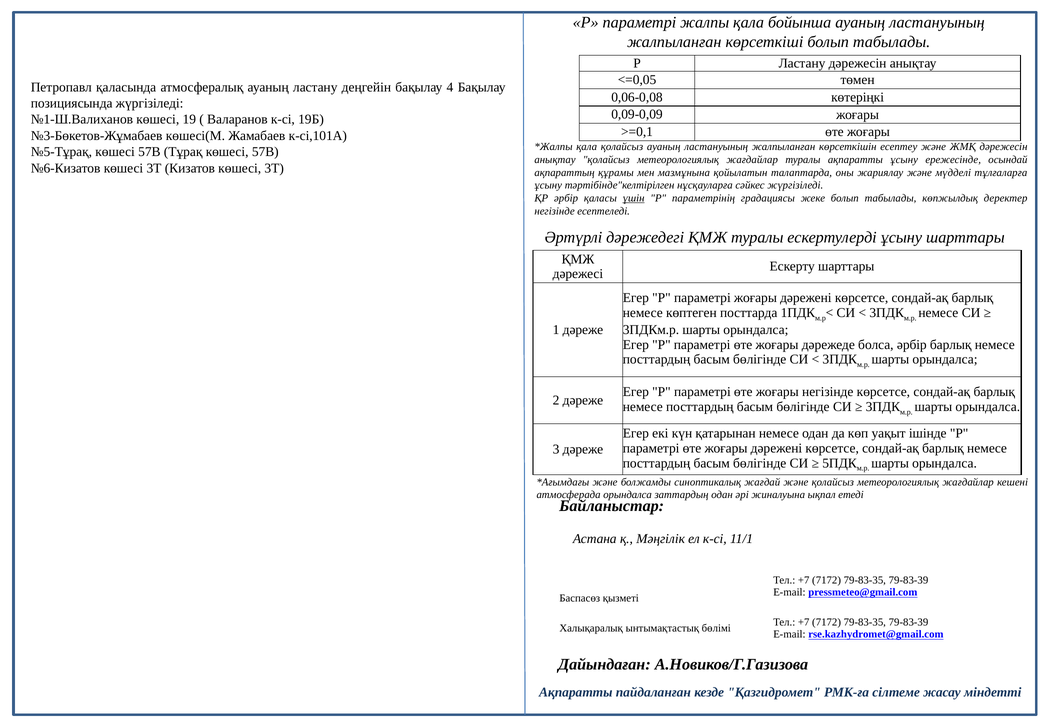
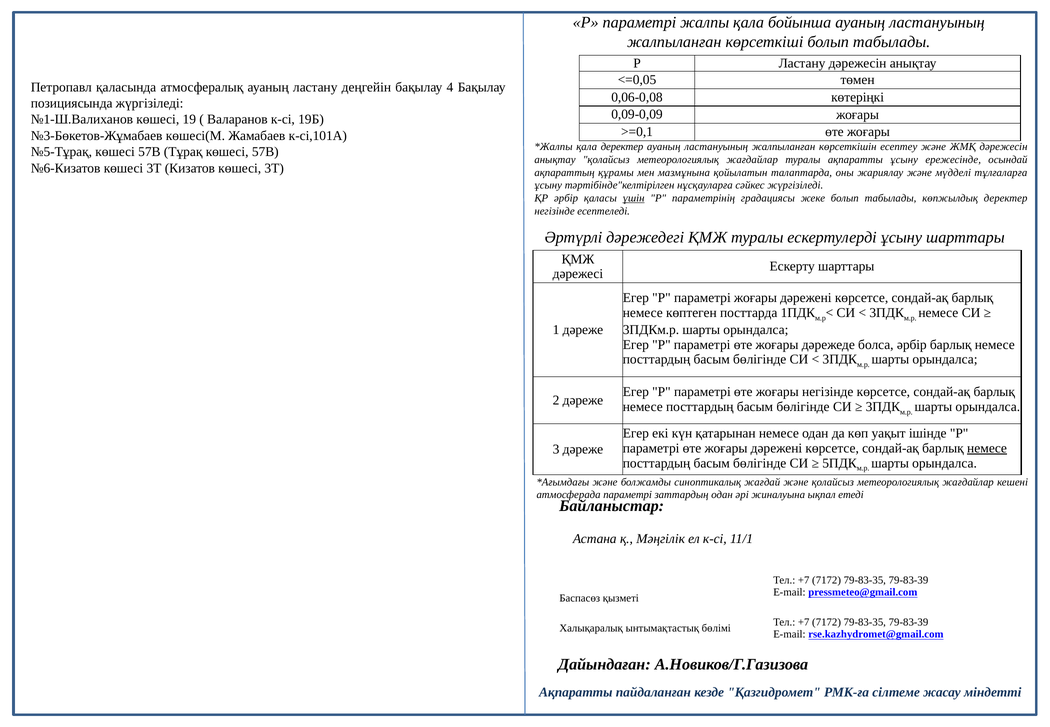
қала қолайсыз: қолайсыз -> деректер (622, 147)
немесе underline: none -> present (987, 448)
атмосферада орындалса: орындалса -> параметрі (628, 495)
